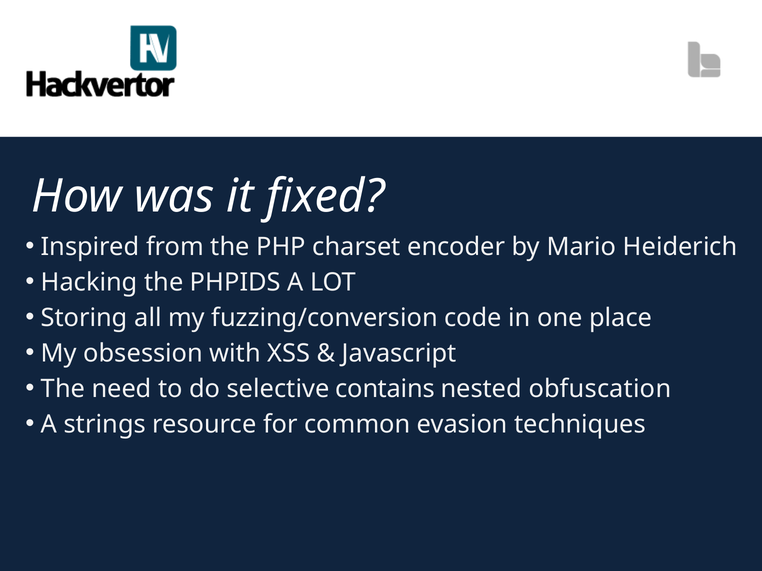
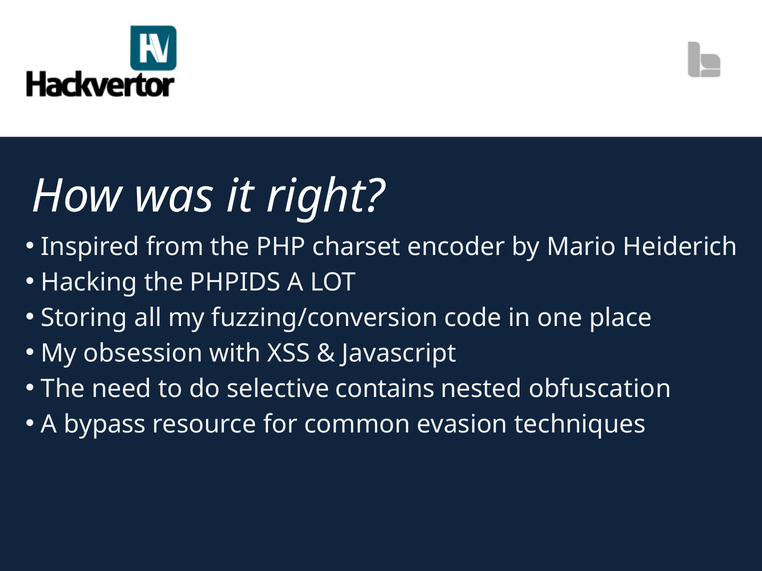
fixed: fixed -> right (325, 197)
strings: strings -> bypass (105, 425)
